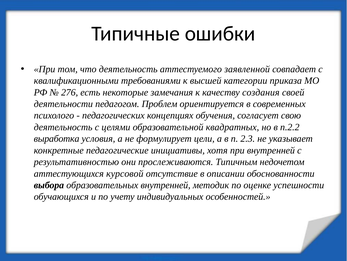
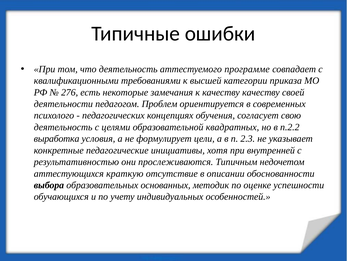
заявленной: заявленной -> программе (247, 69)
качеству создания: создания -> качеству (261, 92)
курсовой: курсовой -> краткую (125, 173)
образовательных внутренней: внутренней -> основанных (166, 185)
